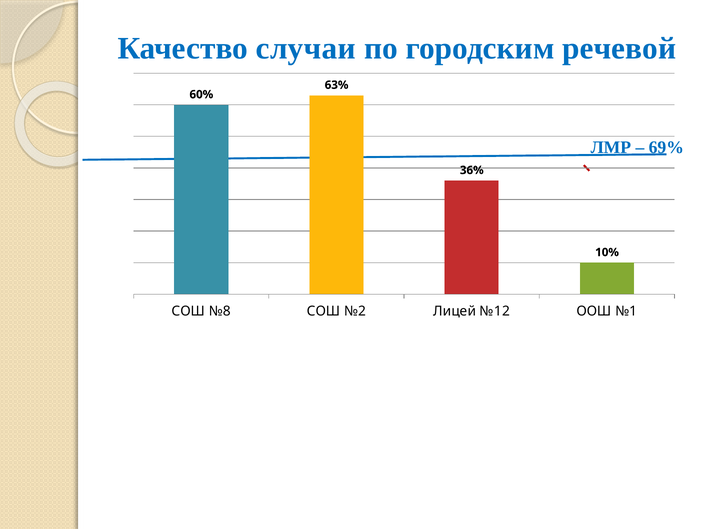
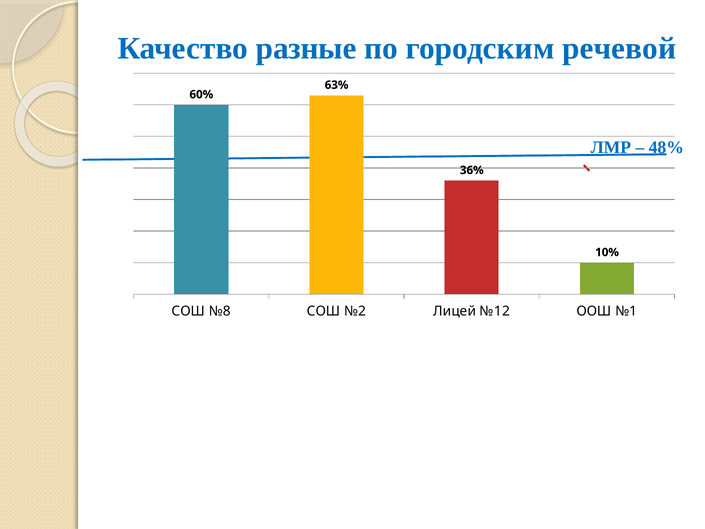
случаи: случаи -> разные (306, 49)
69%: 69% -> 48% (666, 147)
